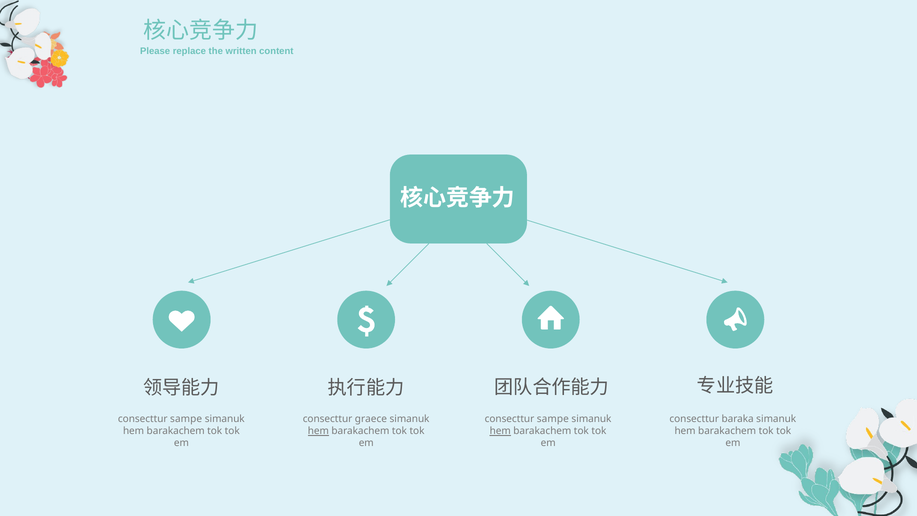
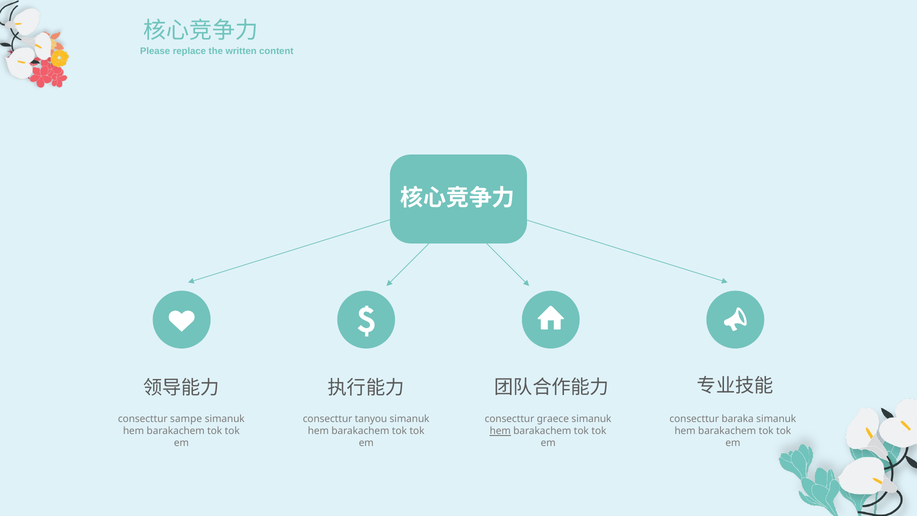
graece: graece -> tanyou (371, 419)
sampe: sampe -> graece (553, 419)
hem underline: present -> none (318, 431)
